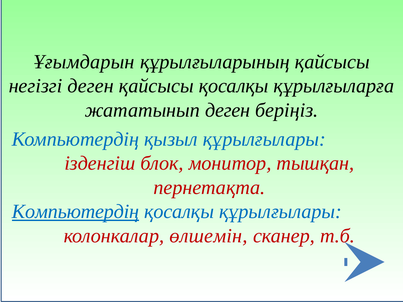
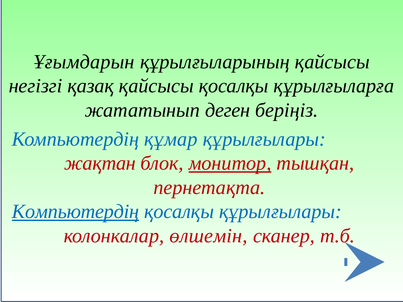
негізгі деген: деген -> қазақ (91, 86)
қызыл: қызыл -> құмар (171, 139)
ізденгіш: ізденгіш -> жақтан (100, 163)
монитор underline: none -> present (230, 163)
